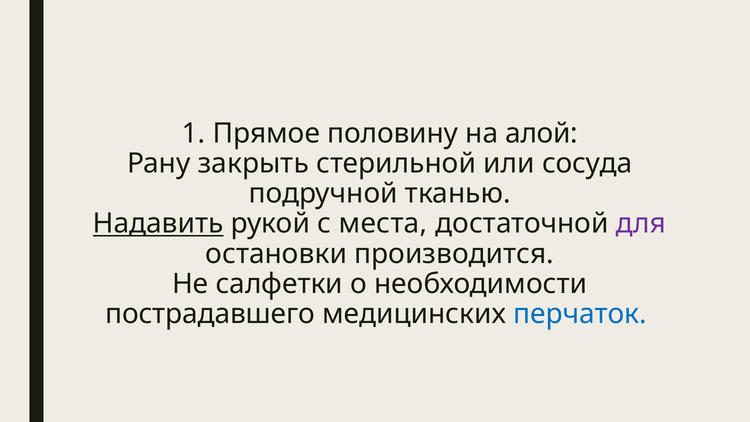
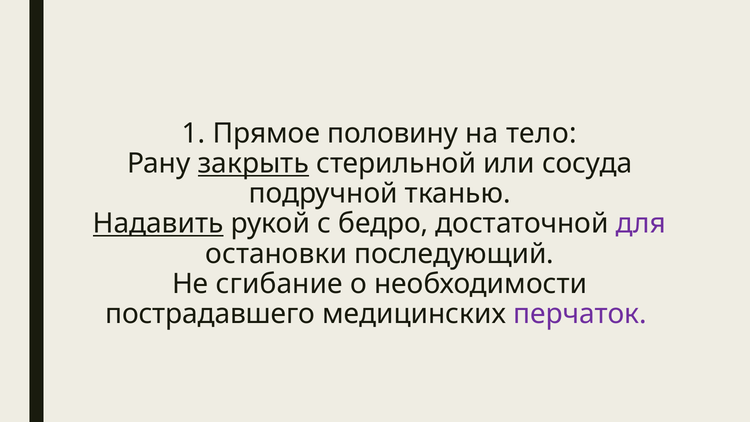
алой: алой -> тело (541, 134)
закрыть underline: none -> present (253, 164)
места: места -> бедро (383, 224)
производится: производится -> последующий (454, 254)
салфетки: салфетки -> сгибание (279, 284)
перчаток colour: blue -> purple (580, 314)
